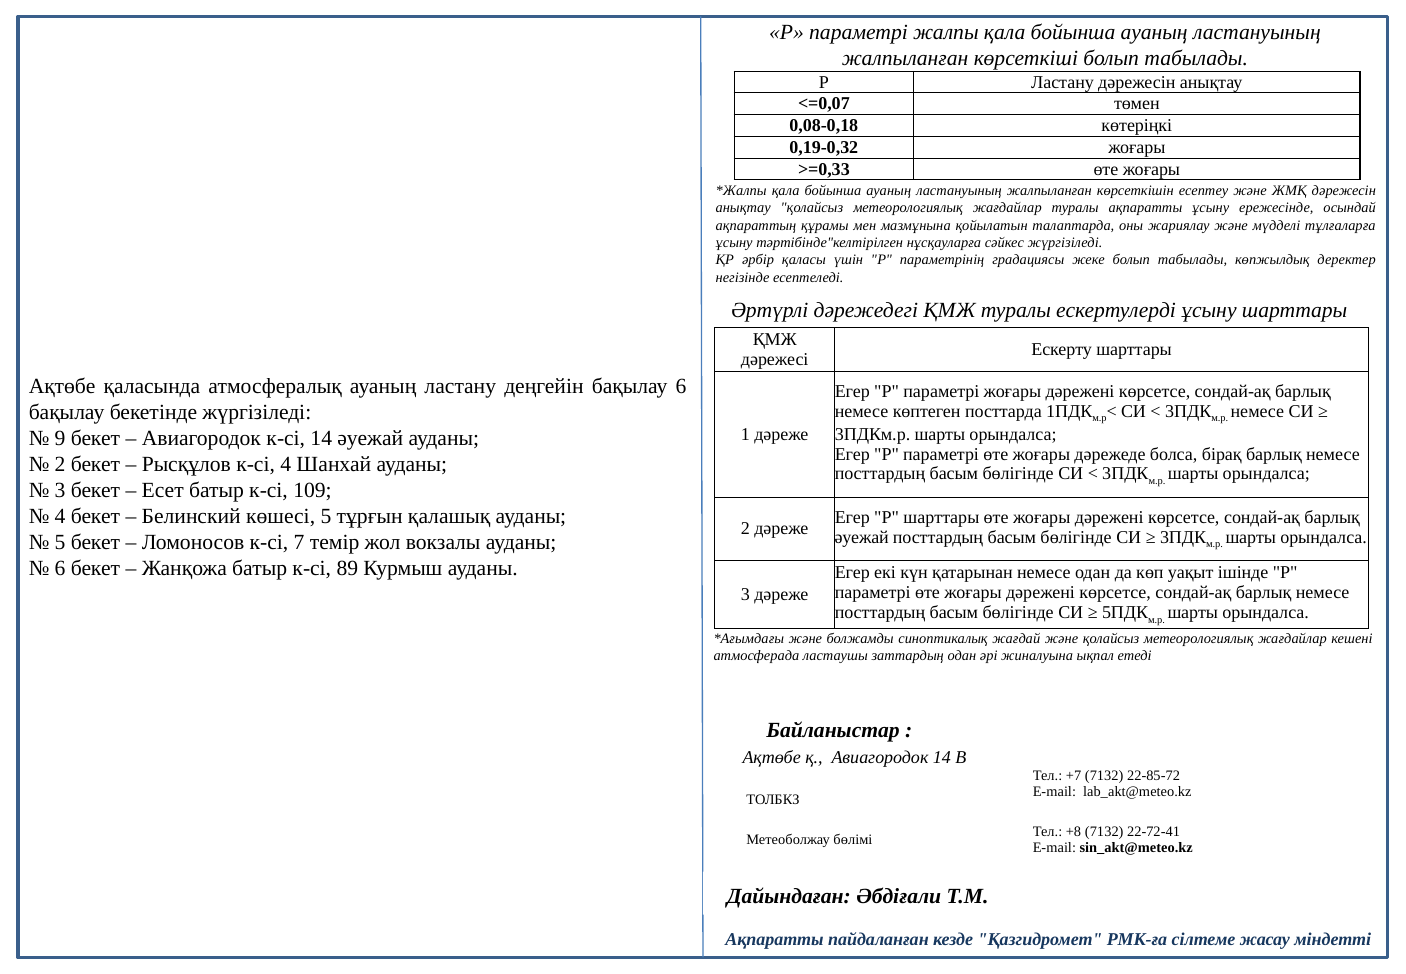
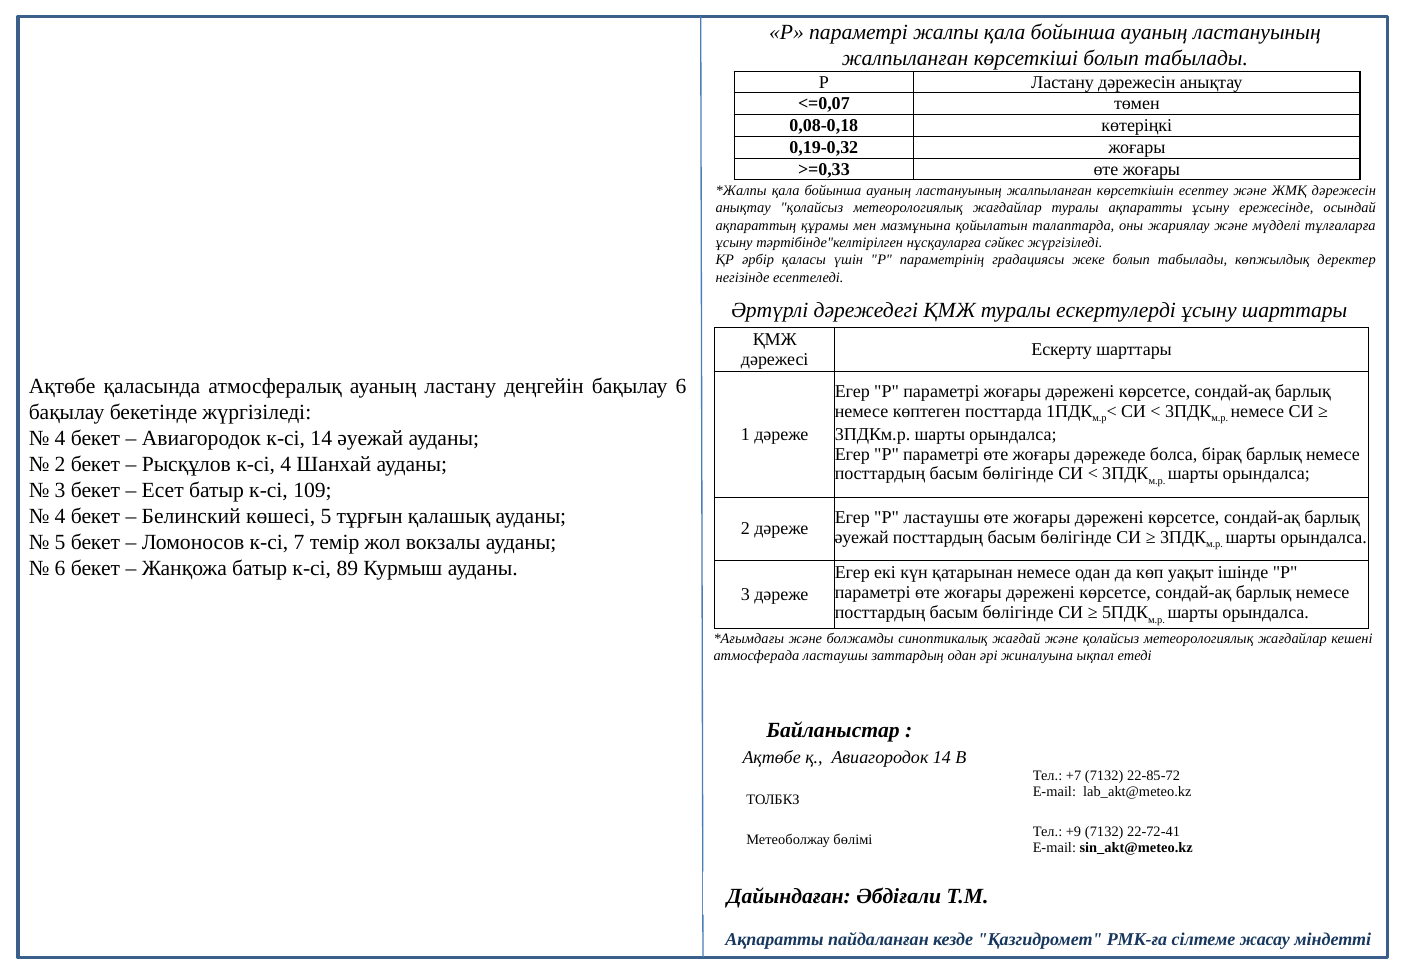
9: 9 -> 4 (60, 438)
Р шарттары: шарттары -> ластаушы (941, 517)
+8: +8 -> +9 (1074, 831)
